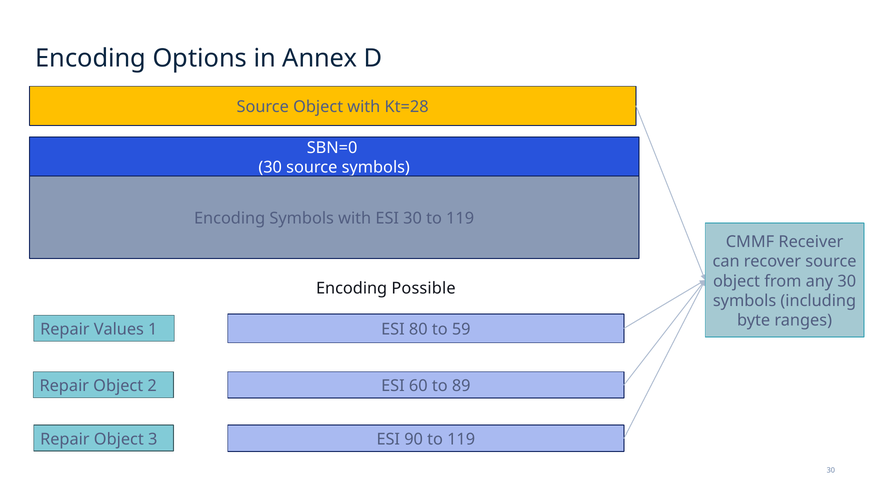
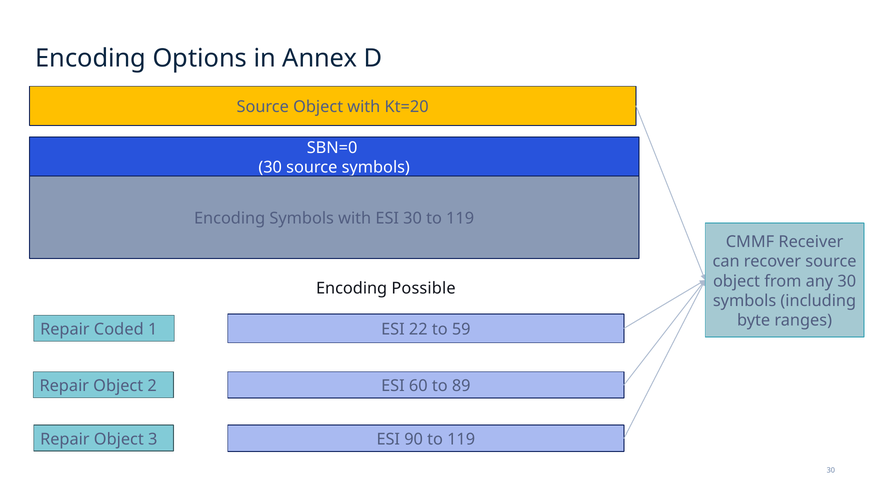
Kt=28: Kt=28 -> Kt=20 (407, 107)
Values: Values -> Coded (119, 329)
80: 80 -> 22 (418, 329)
